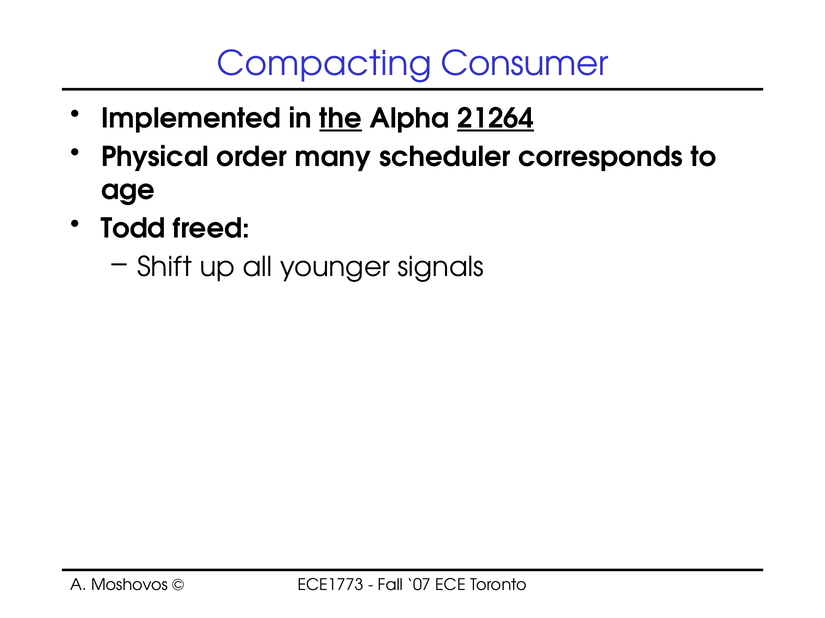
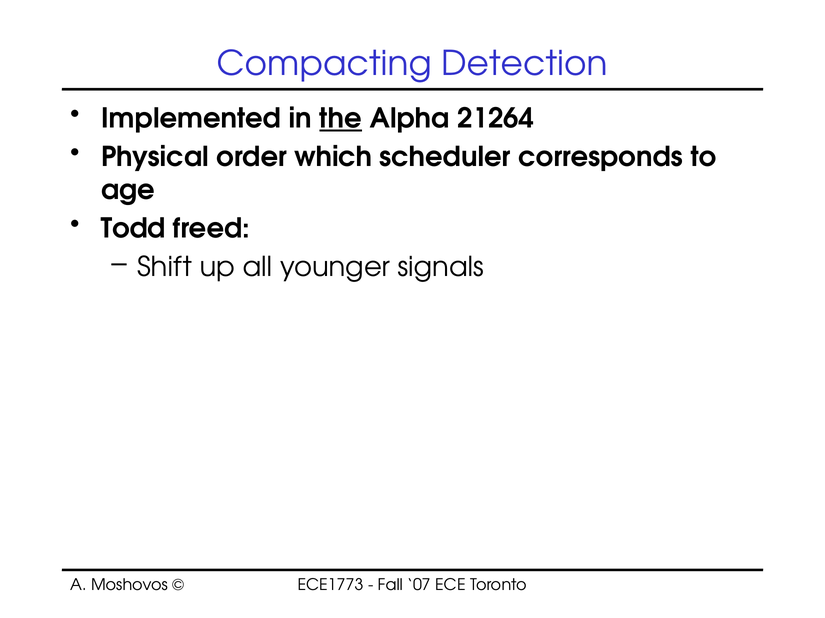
Consumer: Consumer -> Detection (524, 64)
21264 underline: present -> none (496, 119)
many: many -> which (333, 157)
